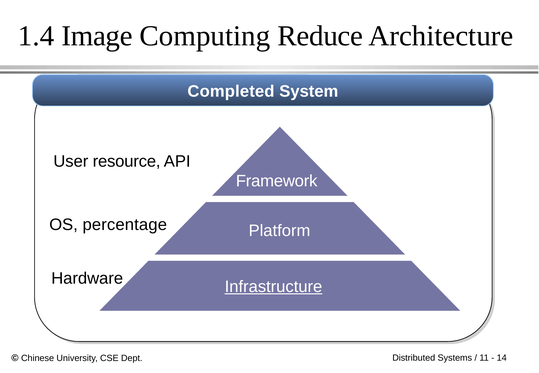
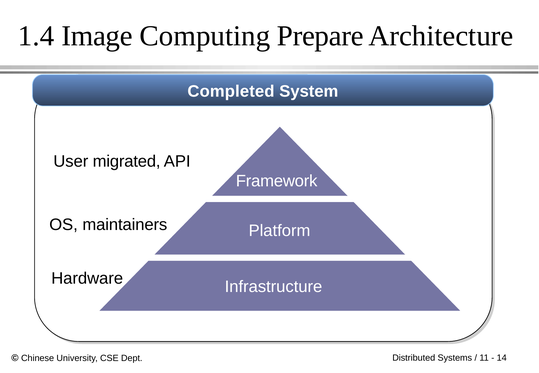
Reduce: Reduce -> Prepare (320, 36)
resource: resource -> migrated (127, 162)
percentage: percentage -> maintainers (125, 225)
Infrastructure underline: present -> none (274, 287)
